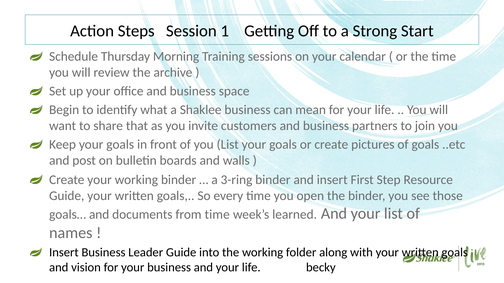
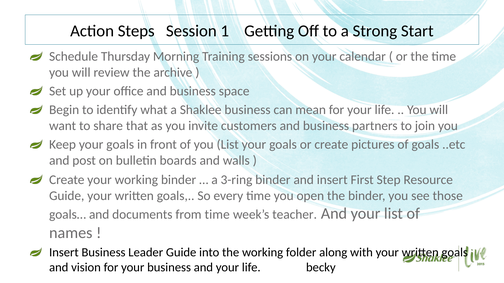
learned: learned -> teacher (295, 215)
